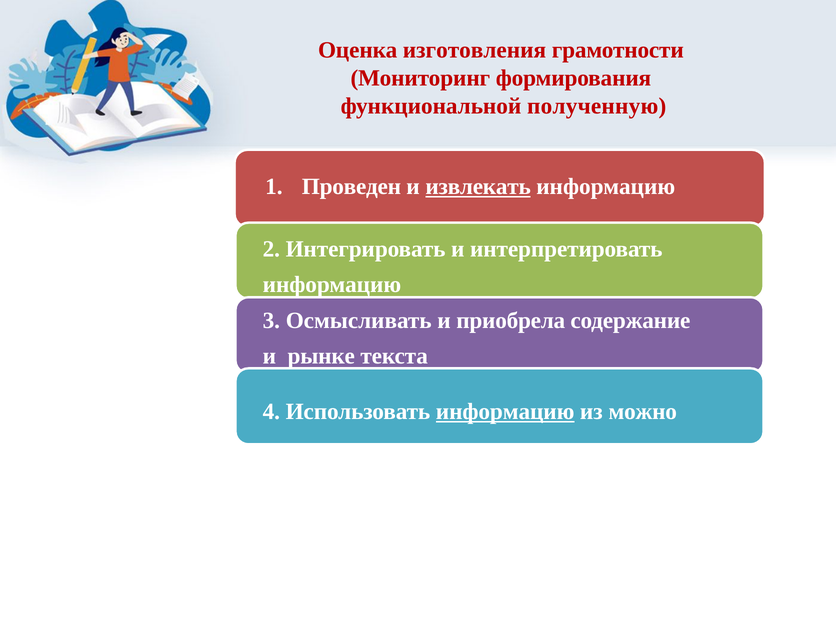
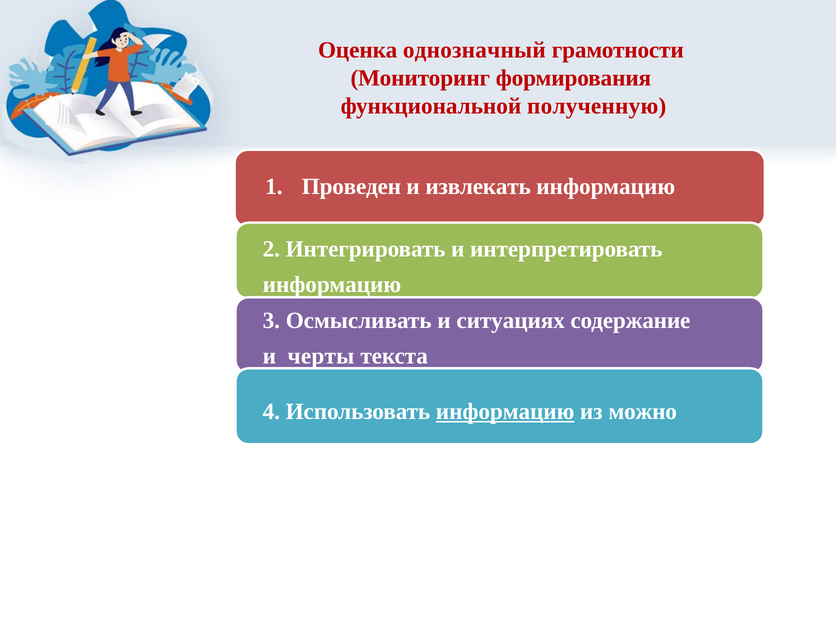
изготовления: изготовления -> однозначный (474, 50)
извлекать underline: present -> none (478, 187)
приобрела: приобрела -> ситуациях (511, 320)
рынке: рынке -> черты (321, 356)
